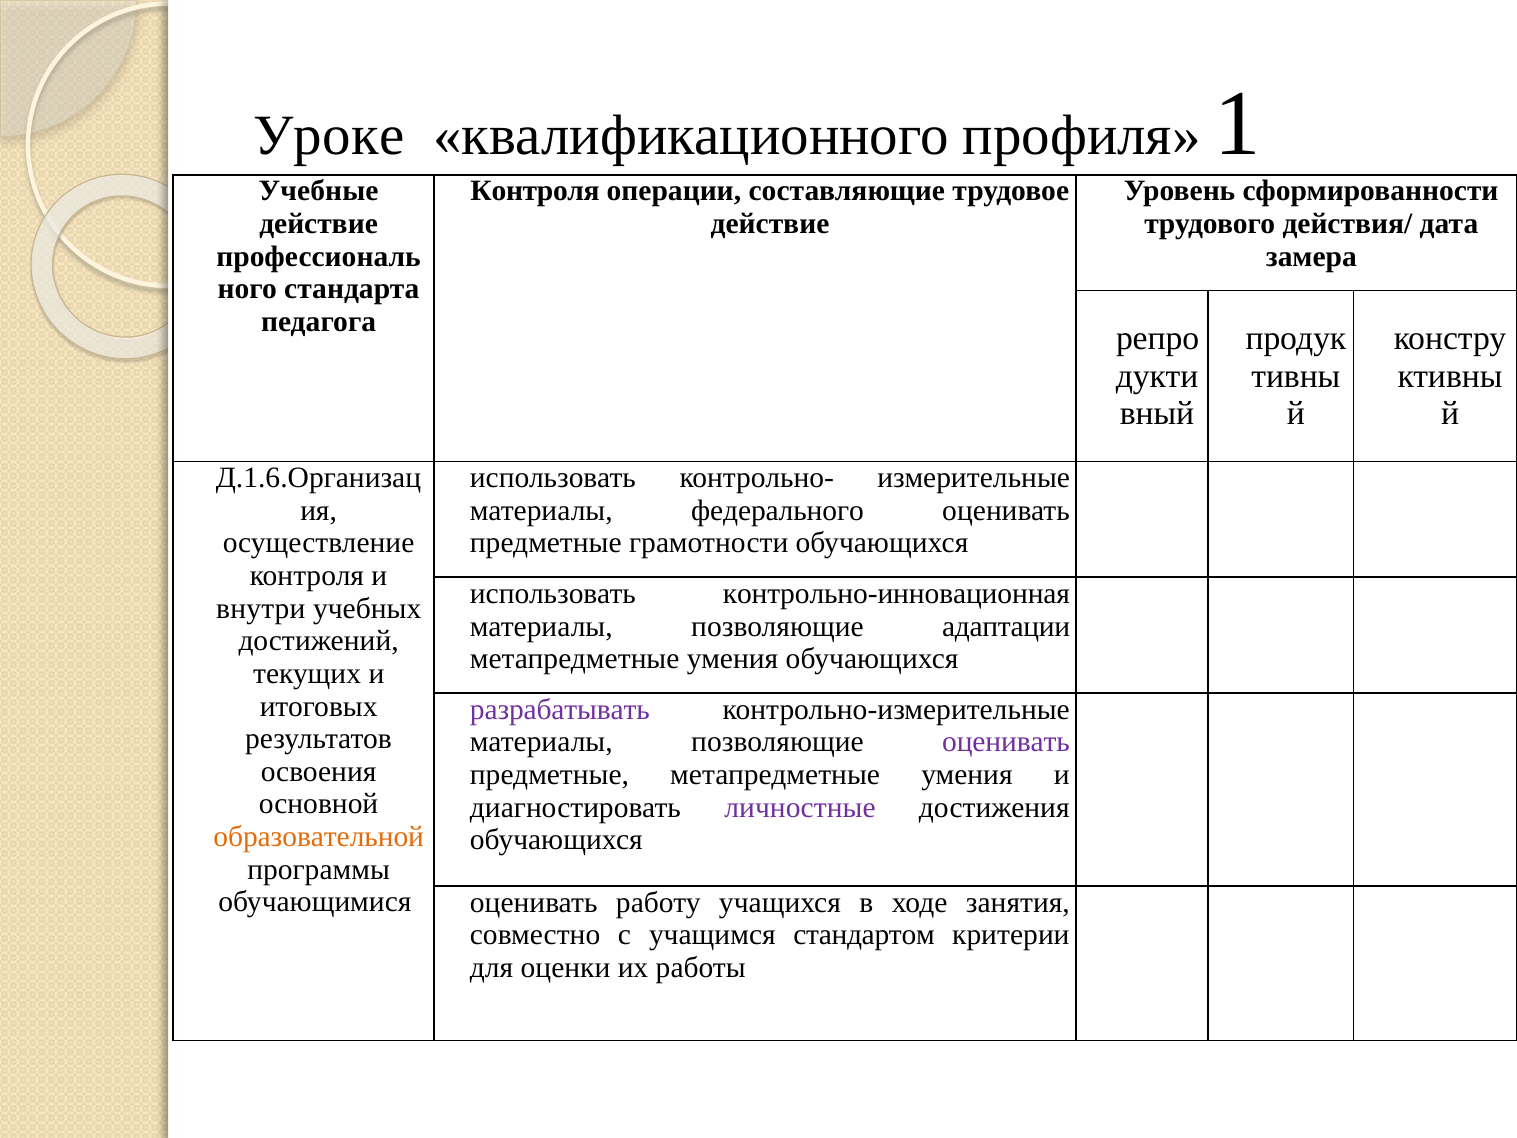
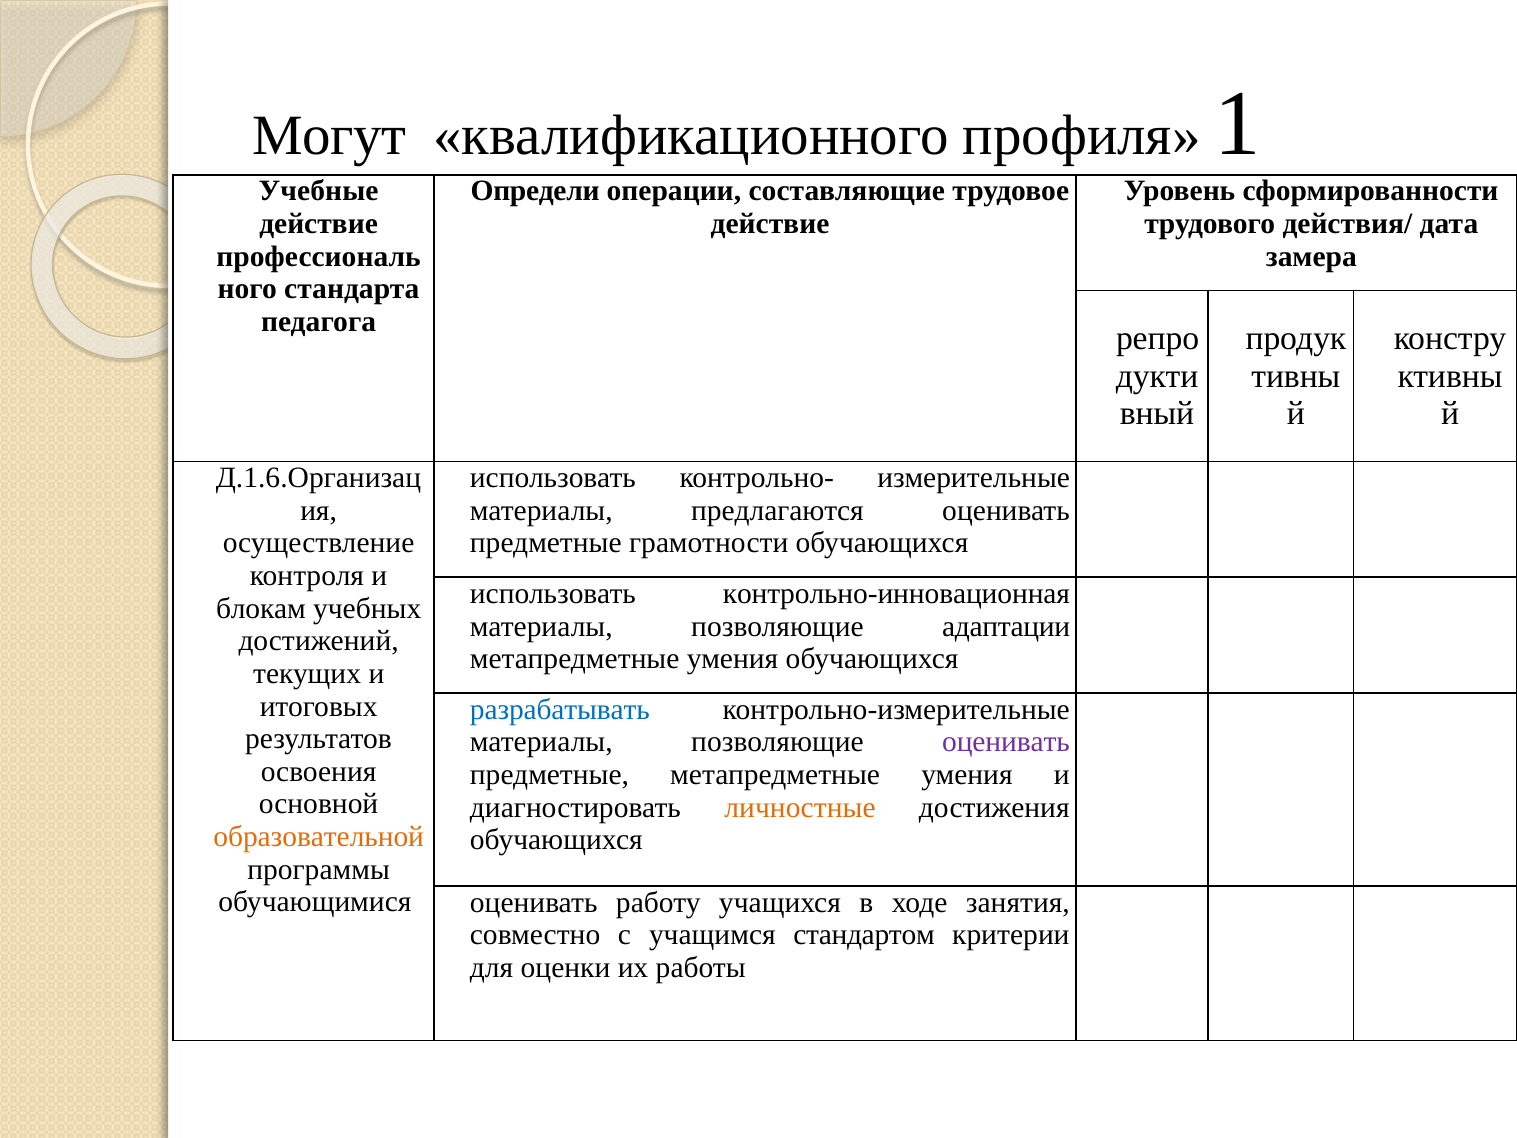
Уроке: Уроке -> Могут (329, 136)
Контроля: Контроля -> Определи (535, 191)
федерального: федерального -> предлагаются (777, 510)
внутри: внутри -> блокам (261, 608)
разрабатывать colour: purple -> blue (560, 709)
личностные colour: purple -> orange (800, 807)
